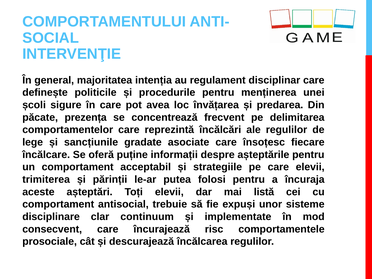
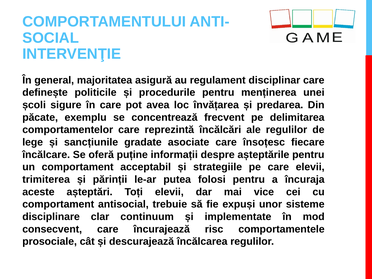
intenția: intenția -> asigură (154, 80)
prezența: prezența -> exemplu (86, 117)
listă: listă -> vice (264, 192)
